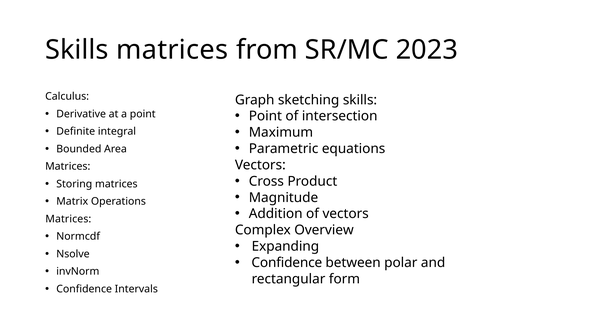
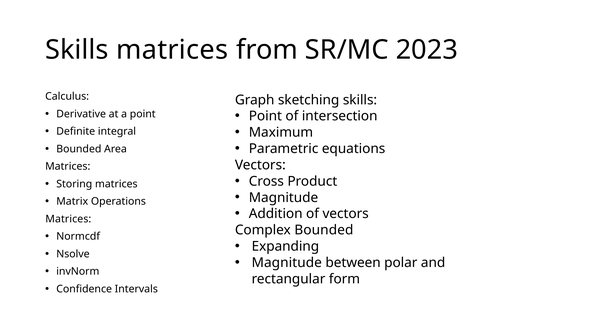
Complex Overview: Overview -> Bounded (324, 230)
Confidence: Confidence -> Magnitude (287, 263)
